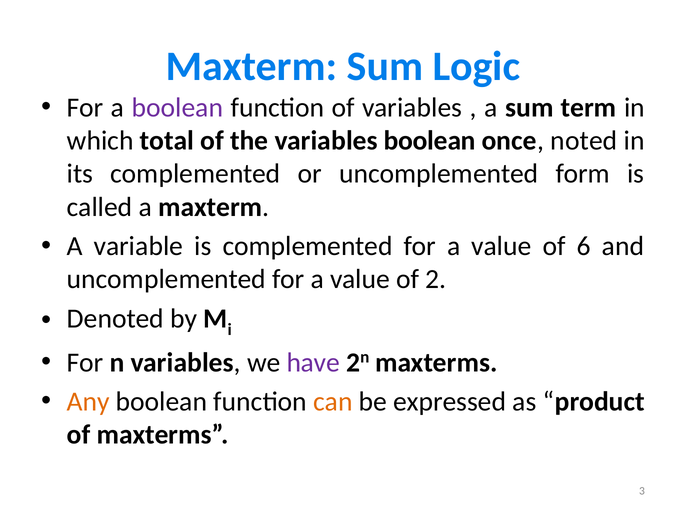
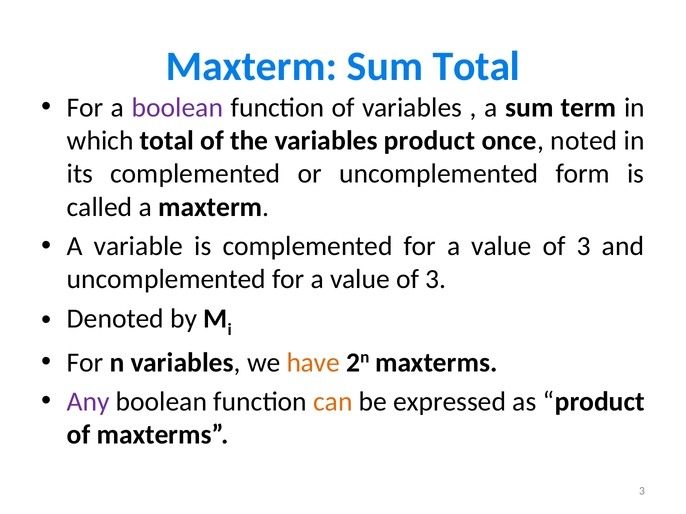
Sum Logic: Logic -> Total (476, 66)
variables boolean: boolean -> product (430, 141)
6: 6 -> 3 (584, 246)
2: 2 -> 3 (436, 280)
have colour: purple -> orange (313, 363)
Any colour: orange -> purple (88, 402)
